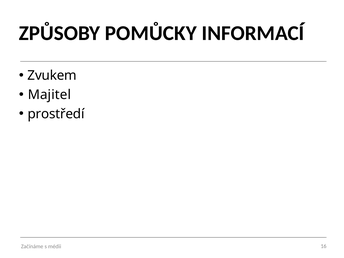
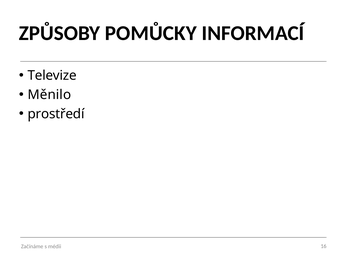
Zvukem: Zvukem -> Televize (52, 75)
Majitel: Majitel -> Měnilo (49, 95)
